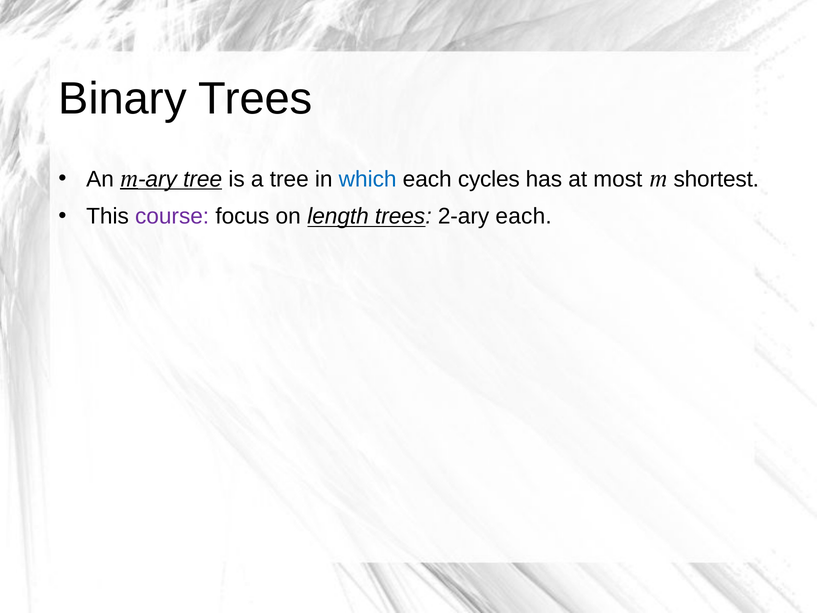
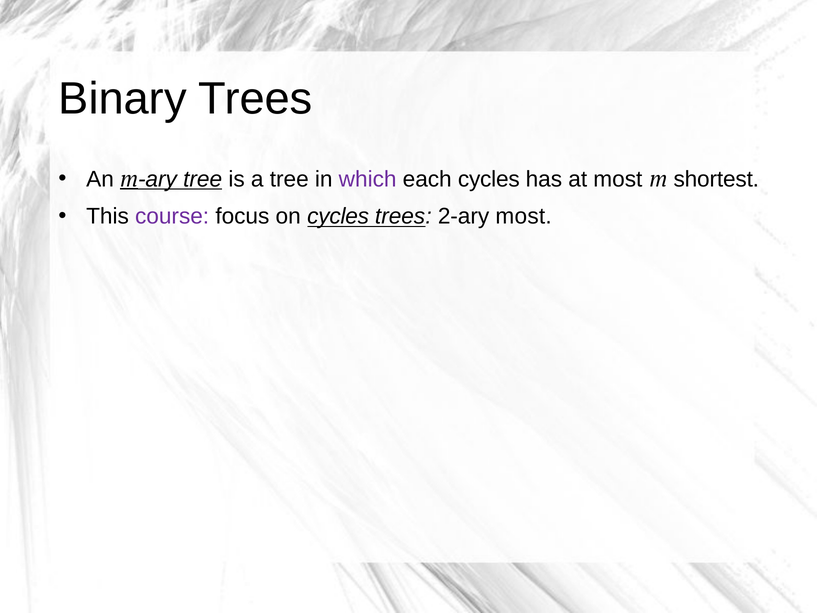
which colour: blue -> purple (368, 179)
on length: length -> cycles (338, 216)
2-ary each: each -> most (524, 216)
